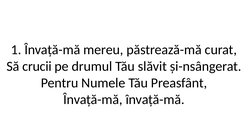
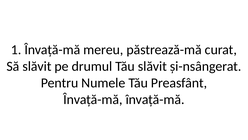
Să crucii: crucii -> slăvit (37, 66)
